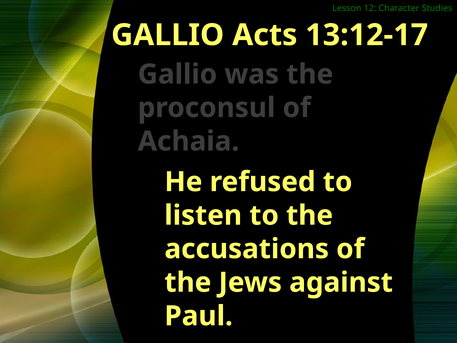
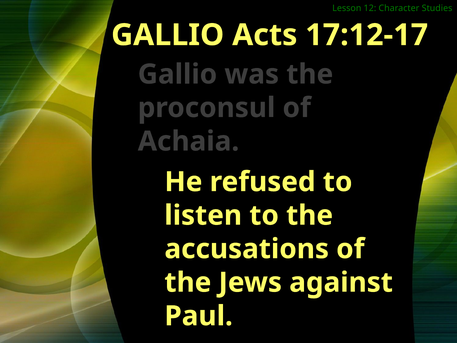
13:12-17: 13:12-17 -> 17:12-17 (367, 35)
